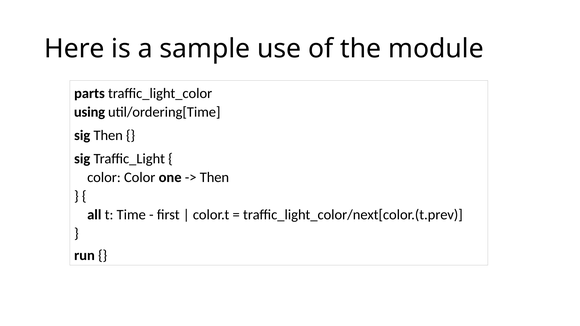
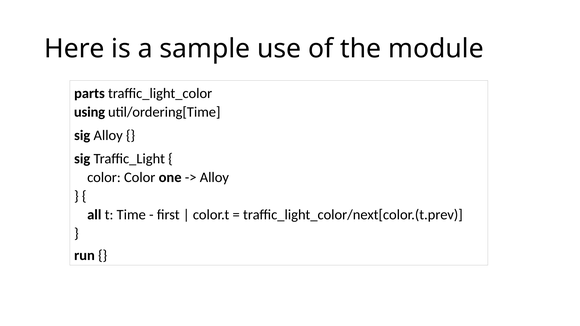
sig Then: Then -> Alloy (108, 136)
Then: Then -> Alloy (214, 178)
